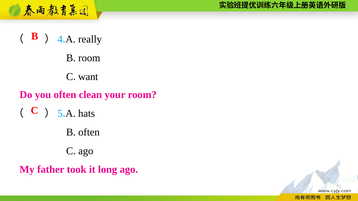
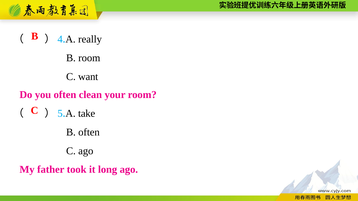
hats: hats -> take (87, 114)
